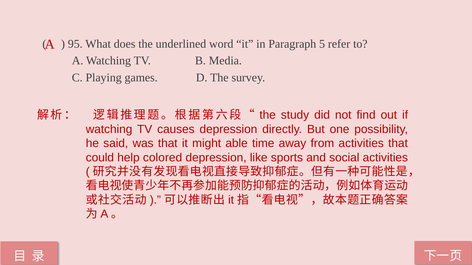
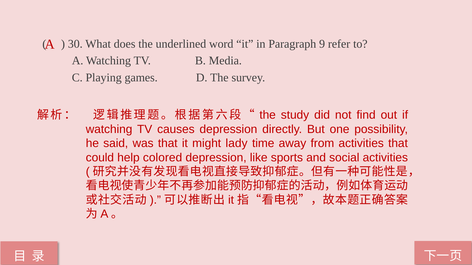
95: 95 -> 30 (75, 44)
5: 5 -> 9 (322, 44)
able: able -> lady (237, 144)
